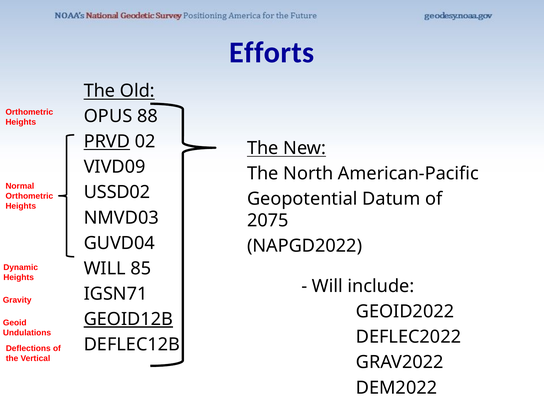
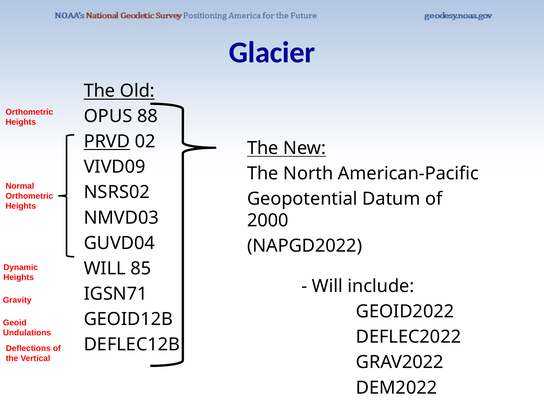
Efforts: Efforts -> Glacier (272, 52)
USSD02: USSD02 -> NSRS02 (117, 192)
2075: 2075 -> 2000 (268, 221)
GEOID12B underline: present -> none (128, 319)
